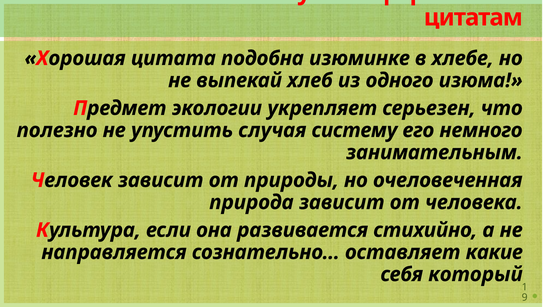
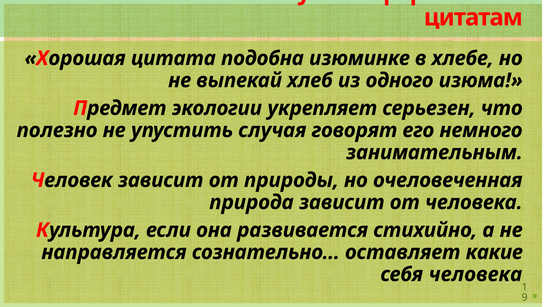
систему: систему -> говорят (354, 130)
себя который: который -> человека (475, 274)
